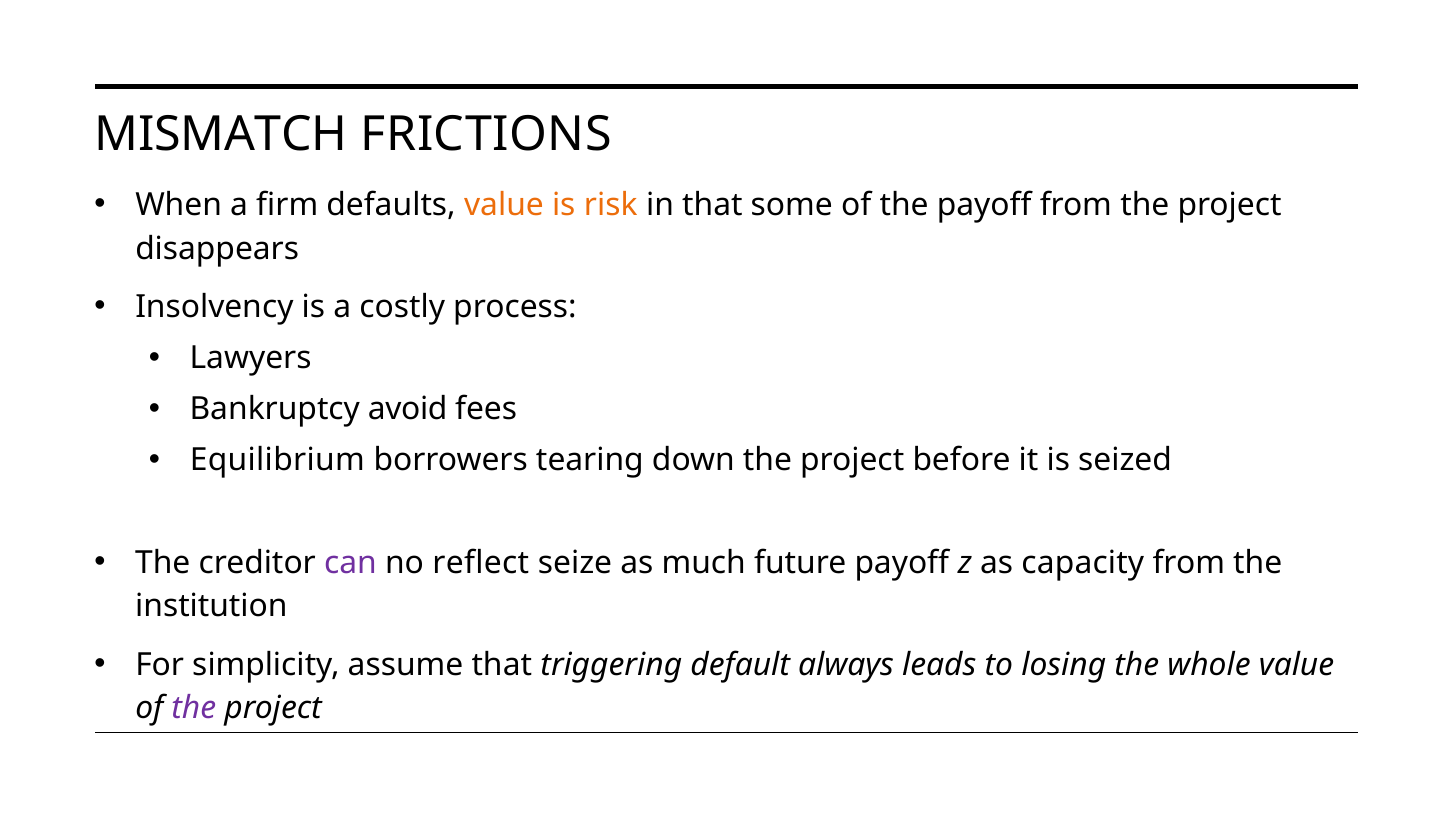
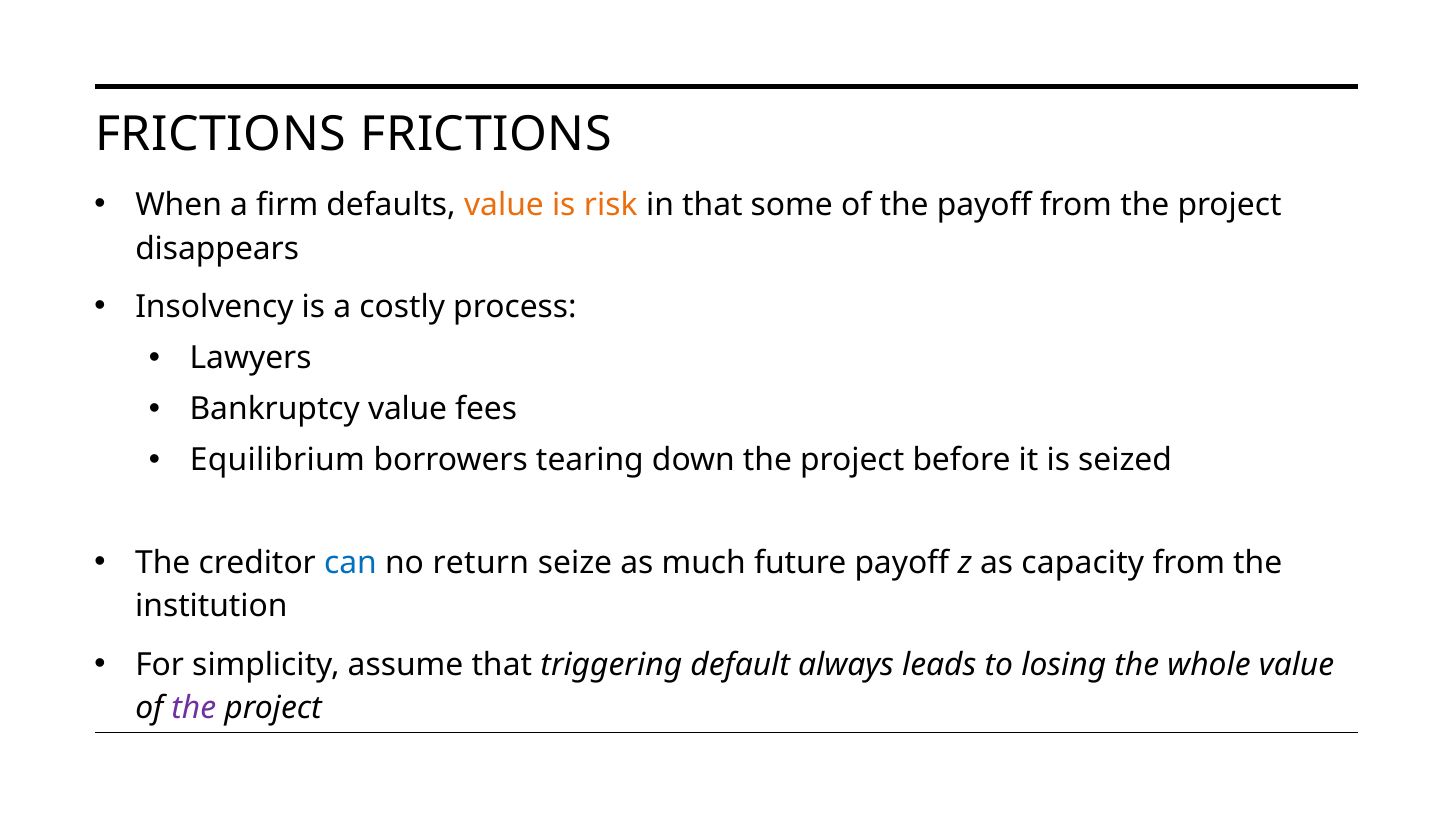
MISMATCH: MISMATCH -> FRICTIONS (221, 134)
Bankruptcy avoid: avoid -> value (408, 409)
can colour: purple -> blue (350, 562)
reflect: reflect -> return (481, 562)
